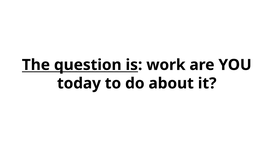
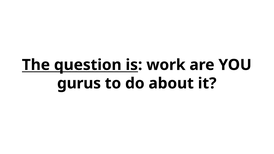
today: today -> gurus (79, 83)
